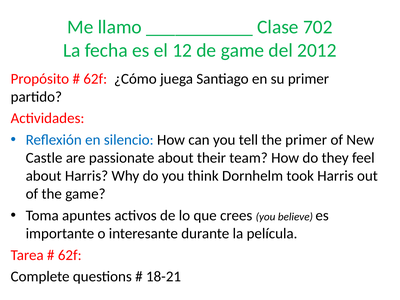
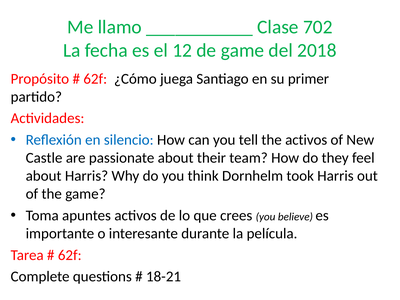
2012: 2012 -> 2018 (317, 50)
the primer: primer -> activos (306, 140)
